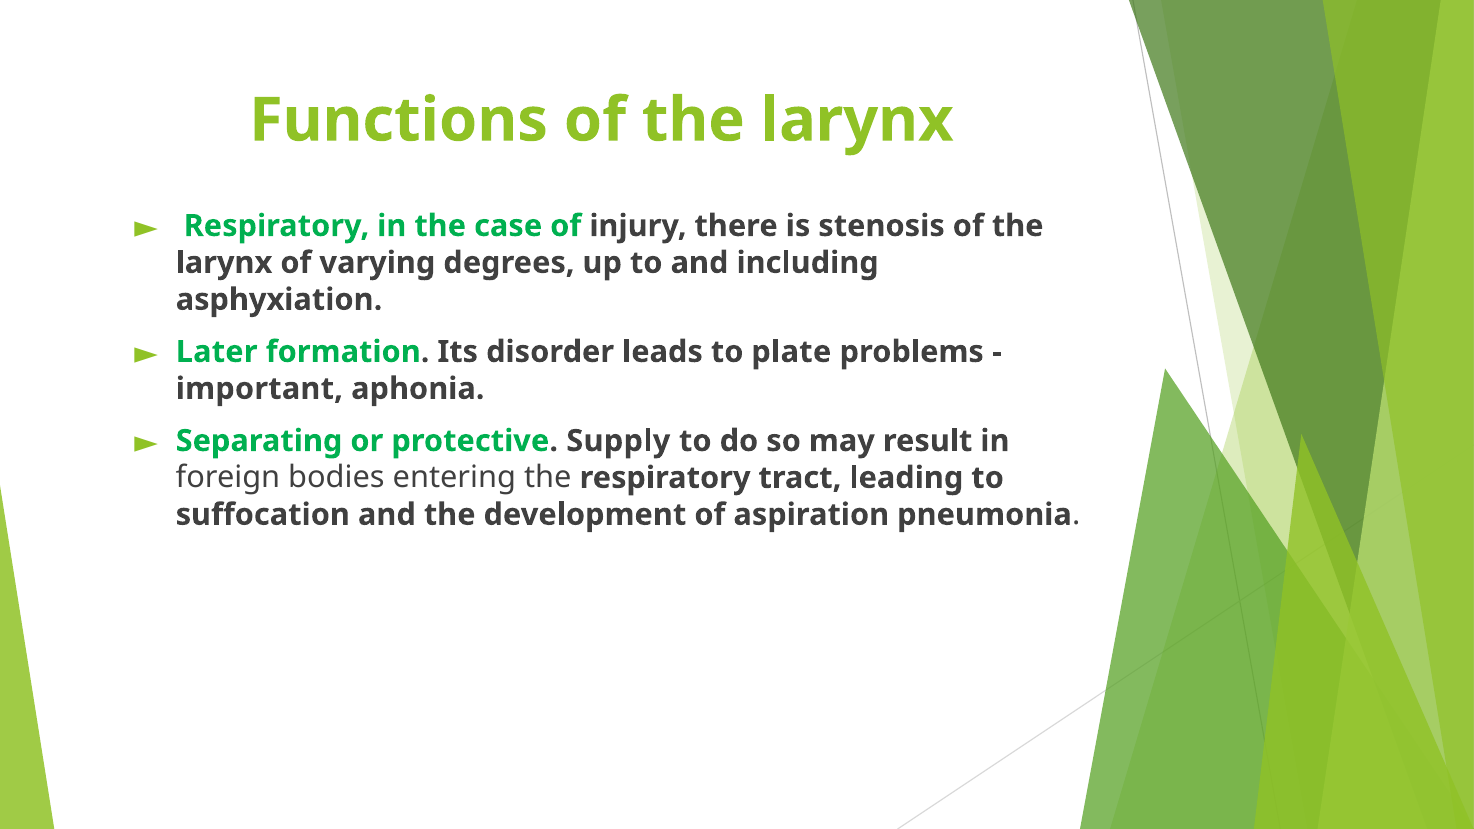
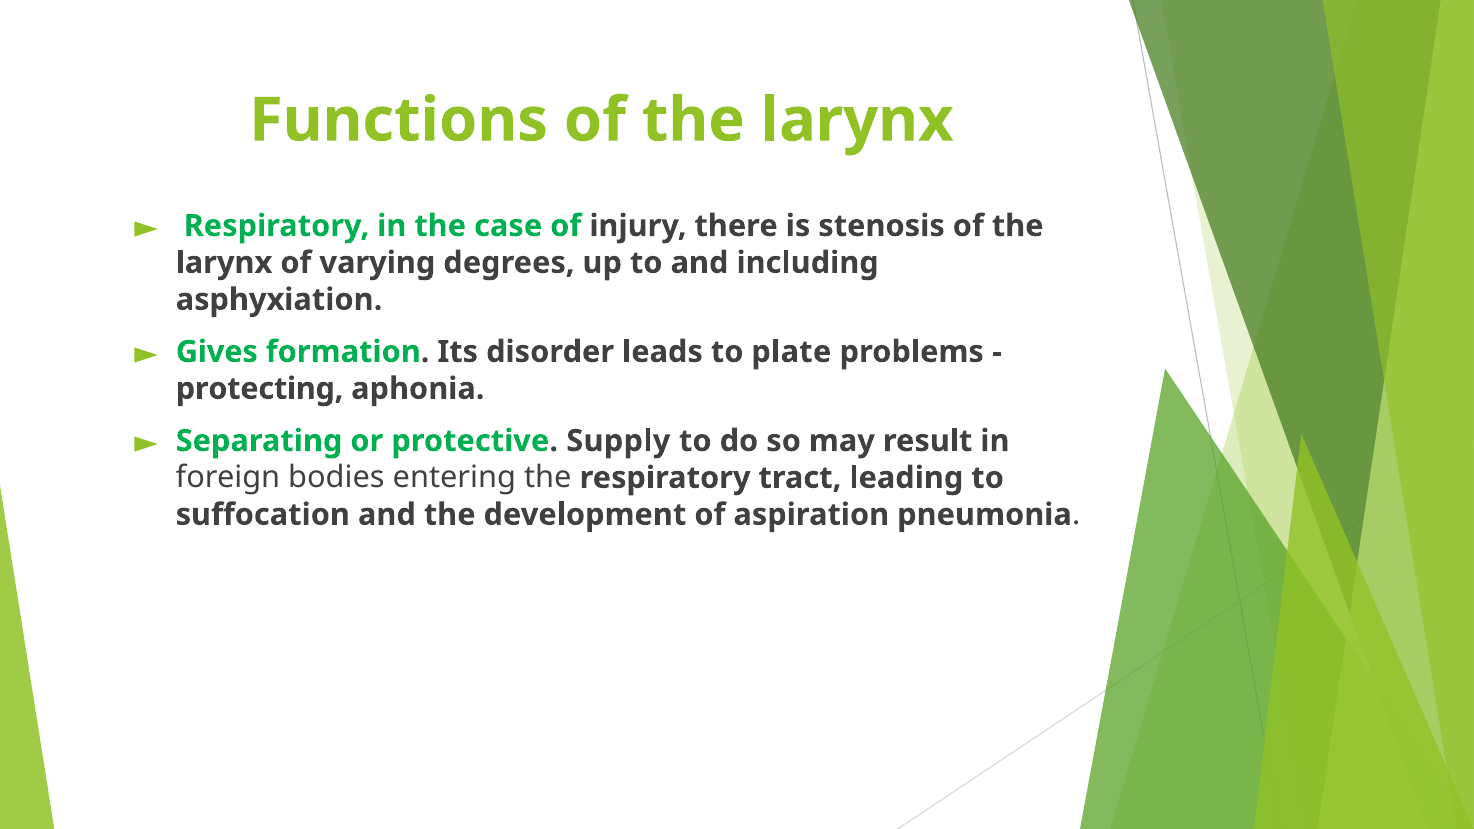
Later: Later -> Gives (217, 352)
important: important -> protecting (260, 389)
